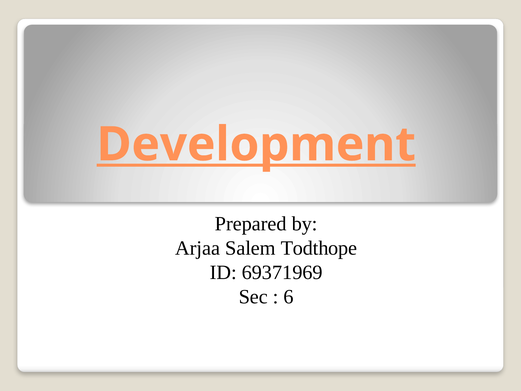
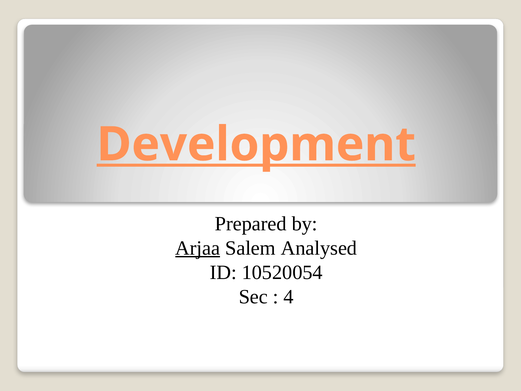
Arjaa underline: none -> present (198, 248)
Todthope: Todthope -> Analysed (319, 248)
69371969: 69371969 -> 10520054 (282, 272)
6: 6 -> 4 (289, 297)
